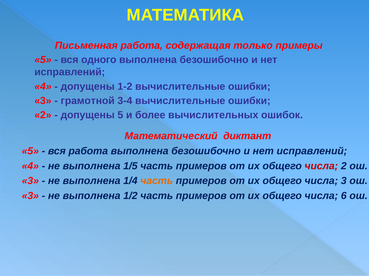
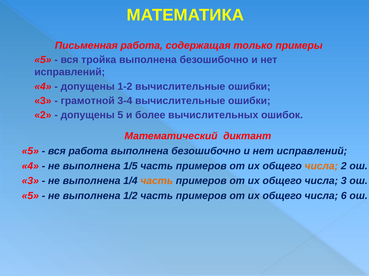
одного: одного -> тройка (99, 60)
числа colour: red -> orange (321, 166)
3: 3 -> 5 (30, 196)
